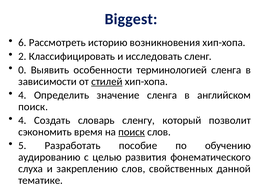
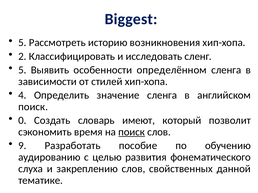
6: 6 -> 5 (22, 43)
0: 0 -> 5 (22, 70)
терминологией: терминологией -> определённом (172, 70)
стилей underline: present -> none (107, 82)
4: 4 -> 0 (22, 121)
сленгу: сленгу -> имеют (139, 121)
5: 5 -> 9 (22, 146)
